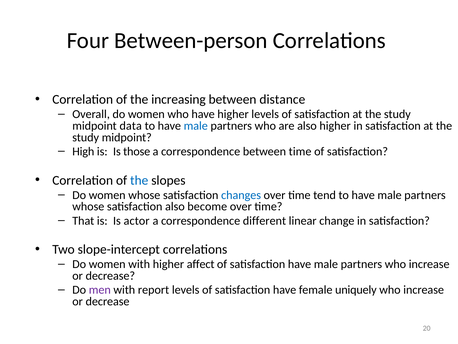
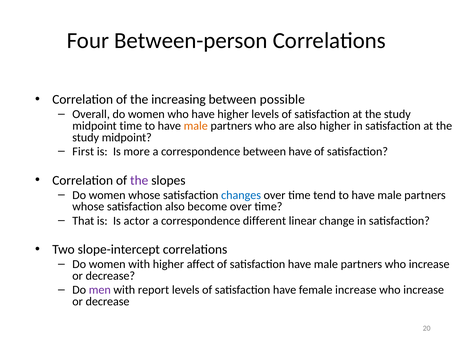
distance: distance -> possible (282, 99)
midpoint data: data -> time (131, 126)
male colour: blue -> orange (196, 126)
High: High -> First (83, 151)
those: those -> more (137, 151)
between time: time -> have (300, 151)
the colour: blue -> purple (139, 180)
female uniquely: uniquely -> increase (356, 289)
